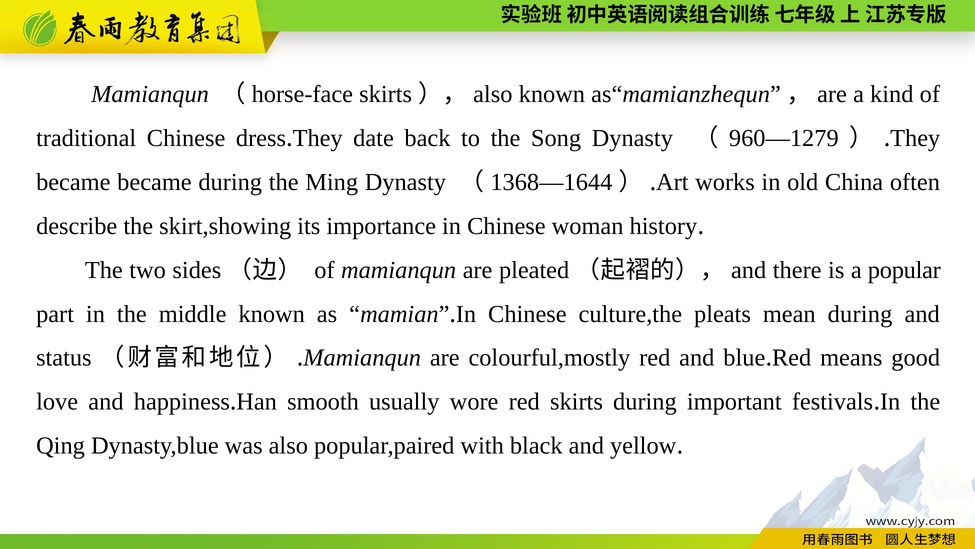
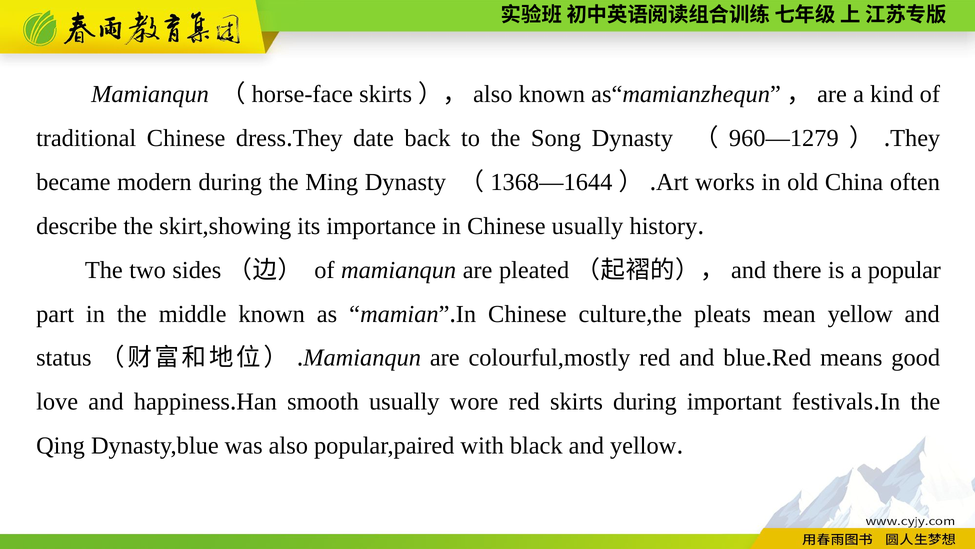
became became: became -> modern (154, 182)
Chinese woman: woman -> usually (587, 226)
mean during: during -> yellow (860, 314)
